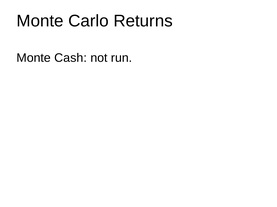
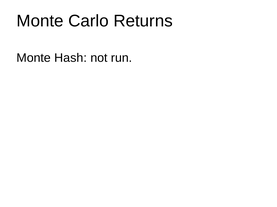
Cash: Cash -> Hash (71, 58)
